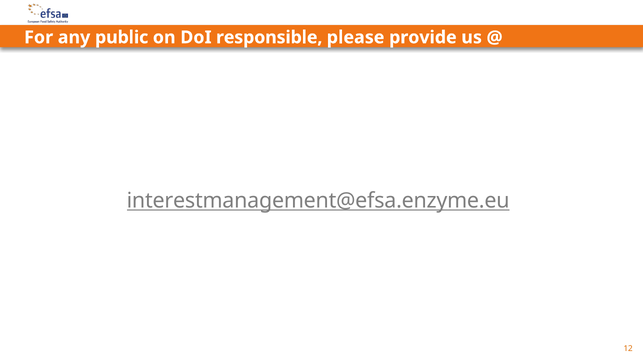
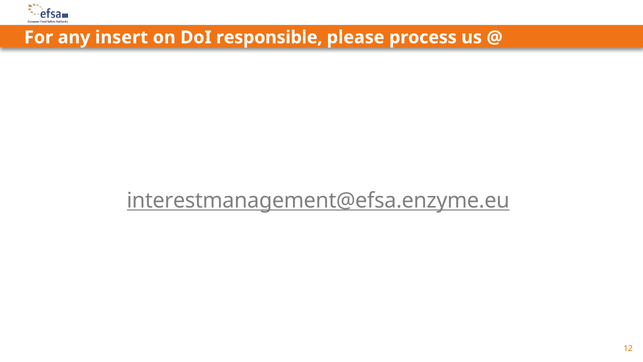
public: public -> insert (121, 37)
provide: provide -> process (423, 37)
